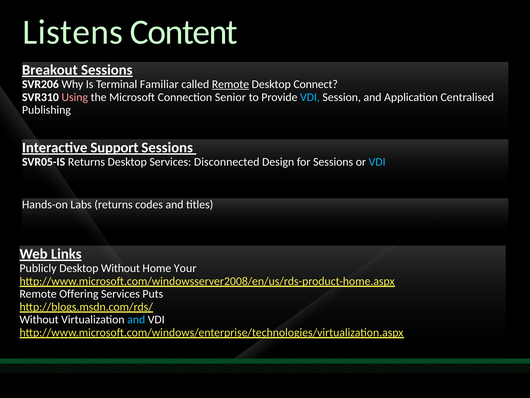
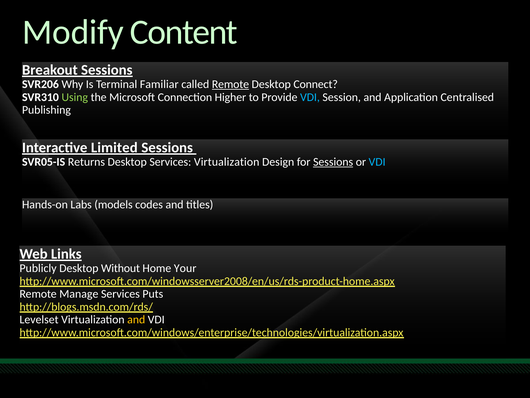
Listens: Listens -> Modify (73, 32)
Using colour: pink -> light green (75, 97)
Senior: Senior -> Higher (230, 97)
Support: Support -> Limited (114, 147)
Services Disconnected: Disconnected -> Virtualization (227, 162)
Sessions underline: none -> present (333, 162)
Labs returns: returns -> models (114, 204)
Offering: Offering -> Manage (79, 294)
Without: Without -> Levelset (39, 319)
and colour: light blue -> yellow (136, 319)
